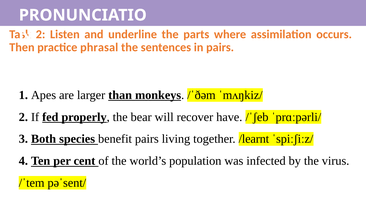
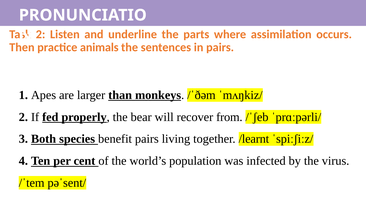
phrasal: phrasal -> animals (99, 47)
have: have -> from (229, 117)
